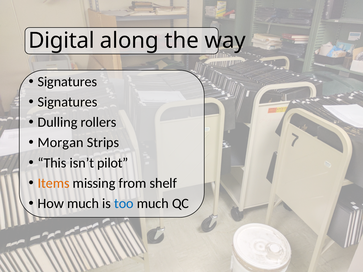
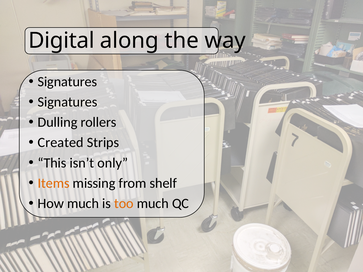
Morgan: Morgan -> Created (61, 143)
pilot: pilot -> only (113, 163)
too colour: blue -> orange (124, 204)
